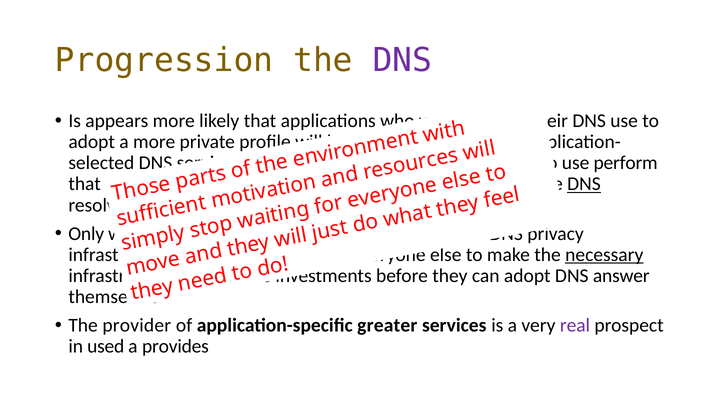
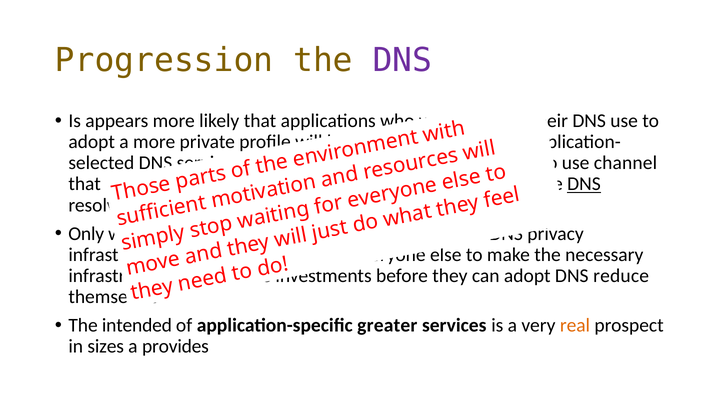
perform: perform -> channel (625, 163)
necessary underline: present -> none (604, 255)
answer: answer -> reduce (621, 276)
provider: provider -> intended (137, 325)
real colour: purple -> orange (575, 325)
used: used -> sizes (106, 346)
